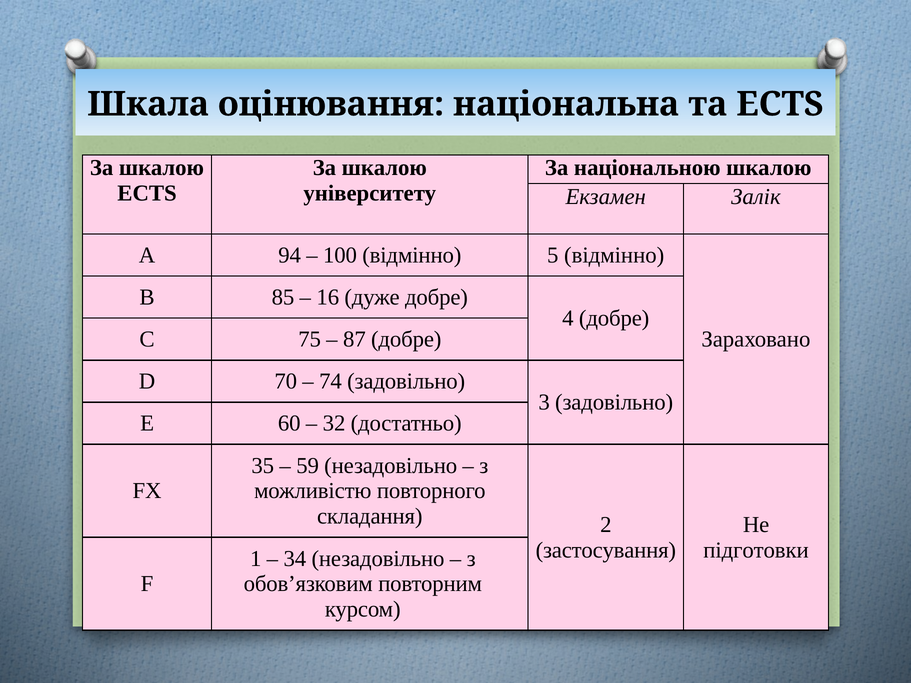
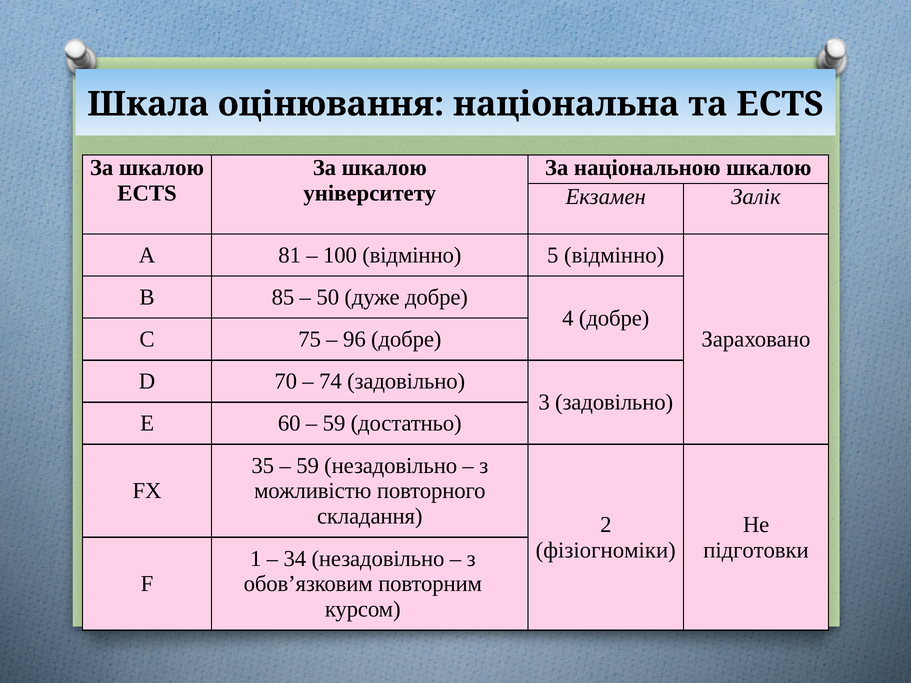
94: 94 -> 81 (290, 255)
16: 16 -> 50 (328, 297)
87: 87 -> 96 (354, 340)
32: 32 -> 59 (334, 424)
застосування: застосування -> фізіогноміки (606, 550)
